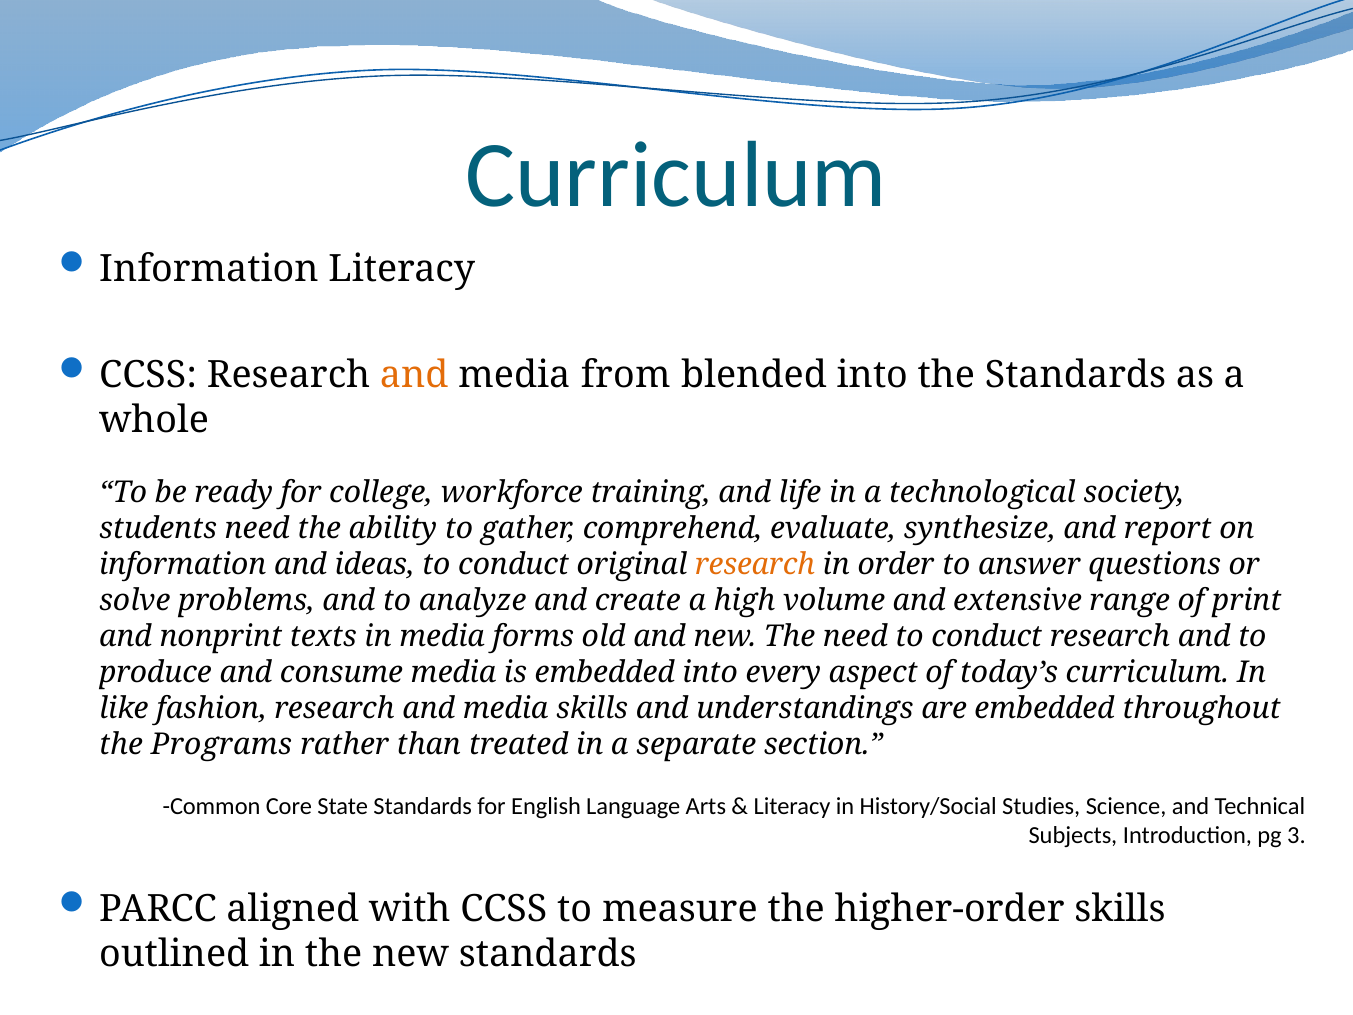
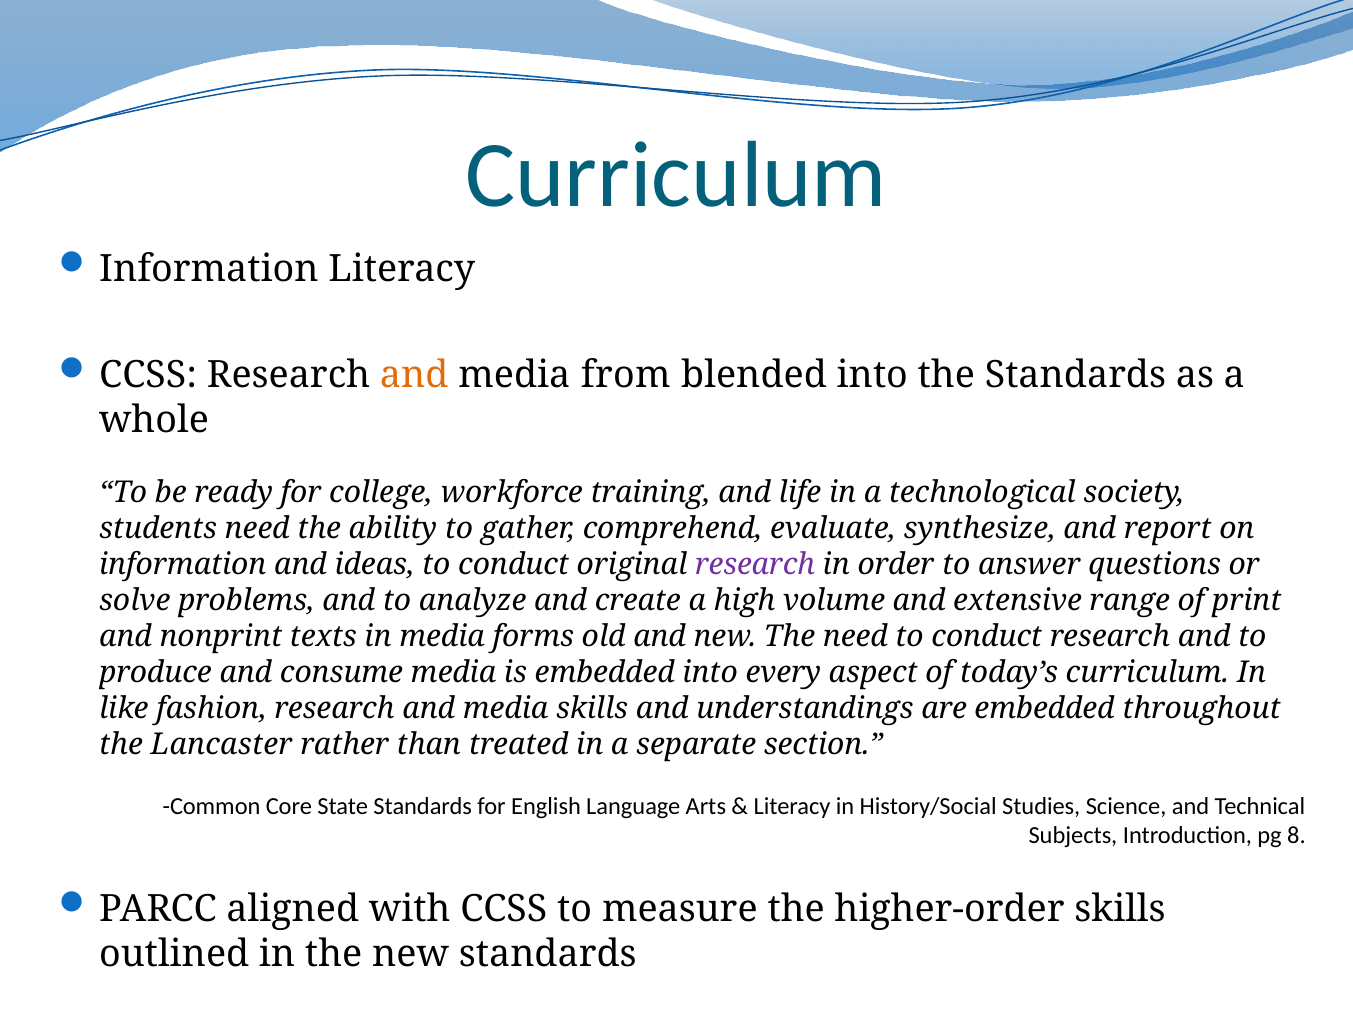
research colour: orange -> purple (755, 564)
Programs: Programs -> Lancaster (222, 745)
3: 3 -> 8 (1296, 835)
